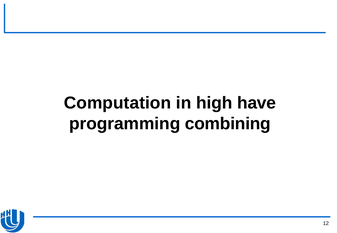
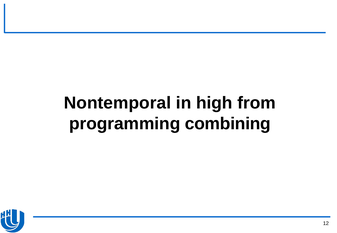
Computation: Computation -> Nontemporal (117, 103)
have: have -> from (256, 103)
